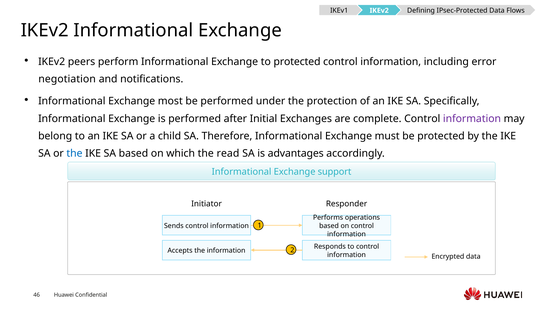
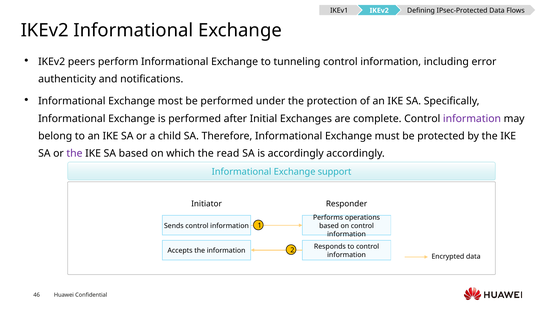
to protected: protected -> tunneling (297, 62)
negotiation: negotiation -> authenticity (67, 79)
the colour: blue -> purple (74, 154)
is advantages: advantages -> accordingly (296, 154)
